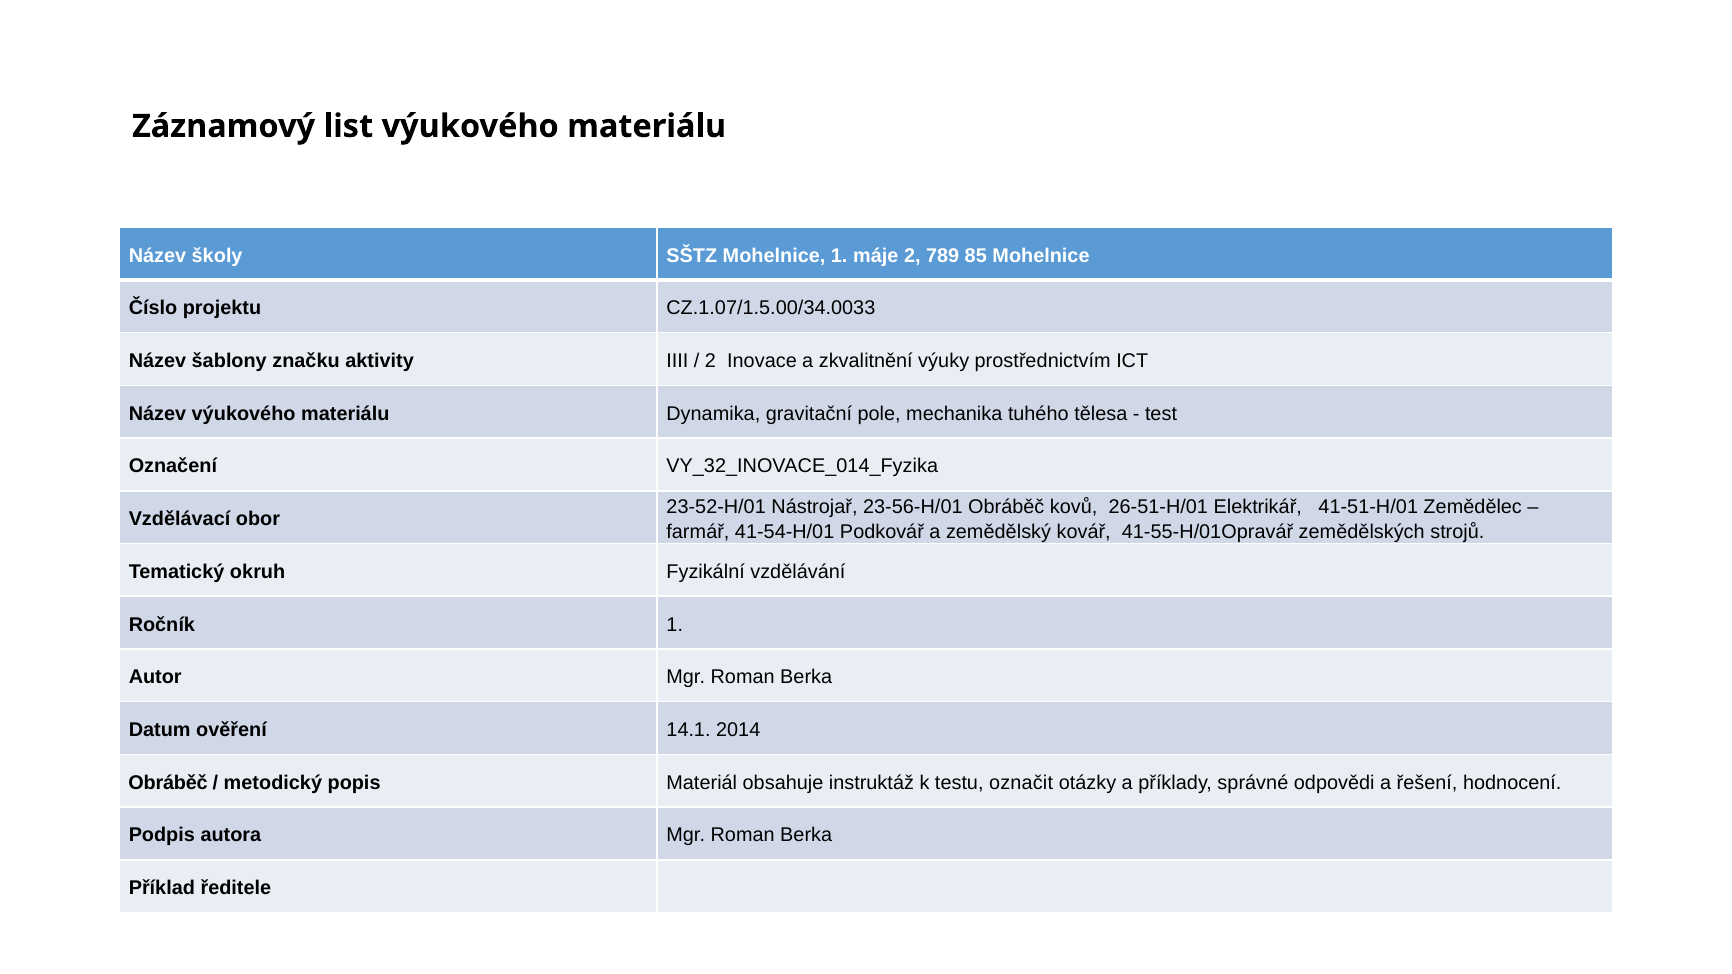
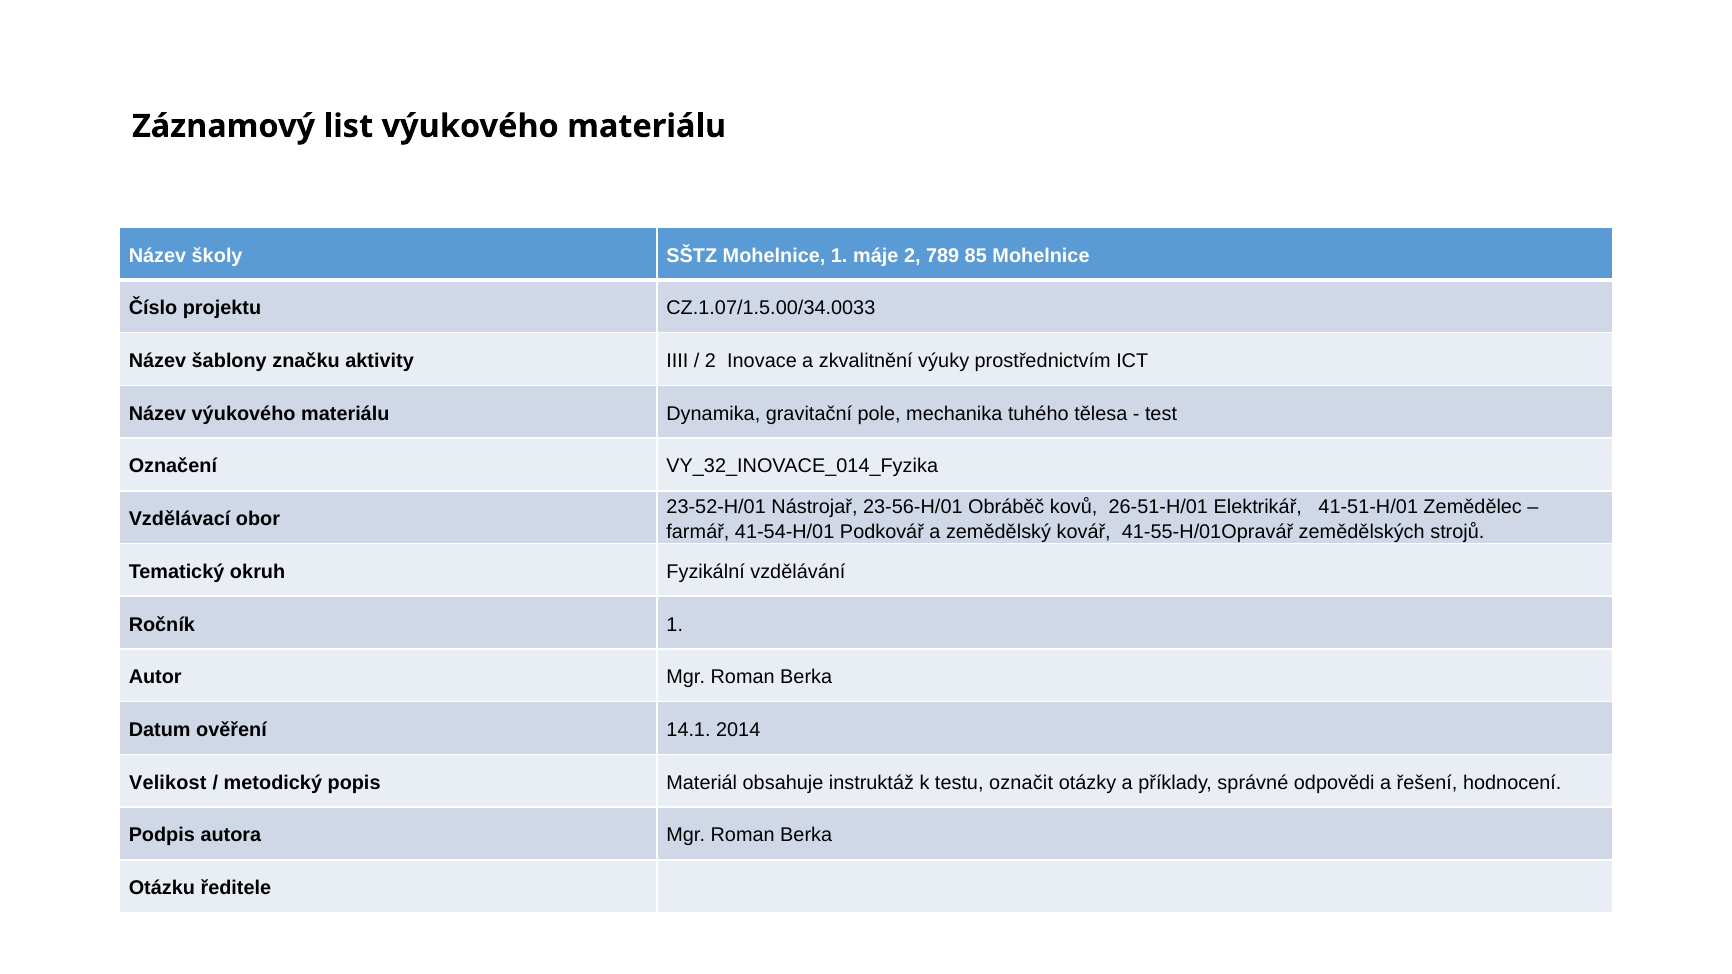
Obráběč: Obráběč -> Velikost (168, 783)
Příklad: Příklad -> Otázku (162, 888)
